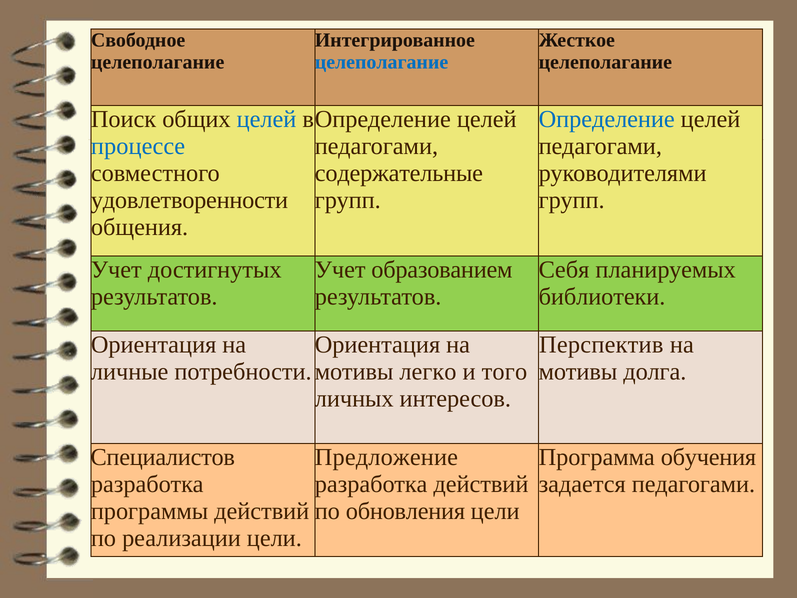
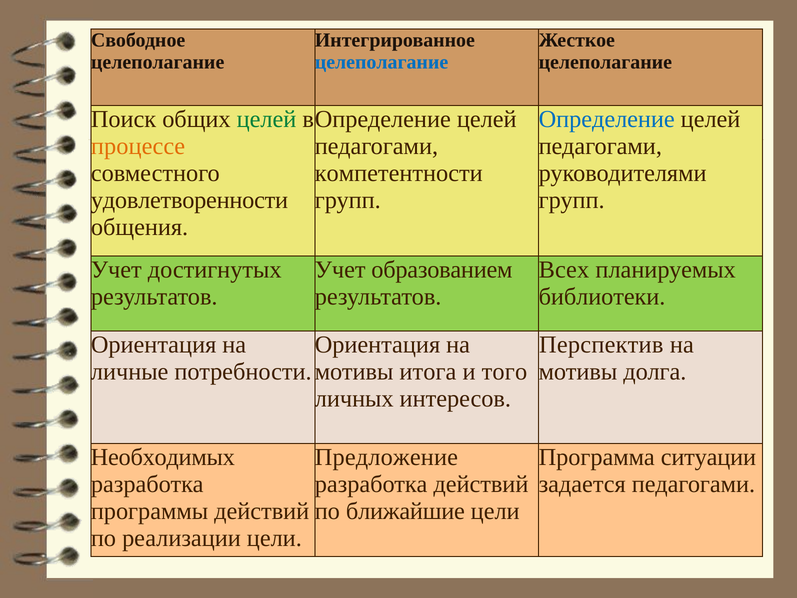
целей colour: blue -> green (267, 119)
процессе colour: blue -> orange (138, 146)
содержательные: содержательные -> компетентности (399, 173)
Себя: Себя -> Всех (564, 269)
легко: легко -> итога (428, 371)
Специалистов: Специалистов -> Необходимых (163, 457)
обучения: обучения -> ситуации (708, 457)
обновления: обновления -> ближайшие (405, 511)
